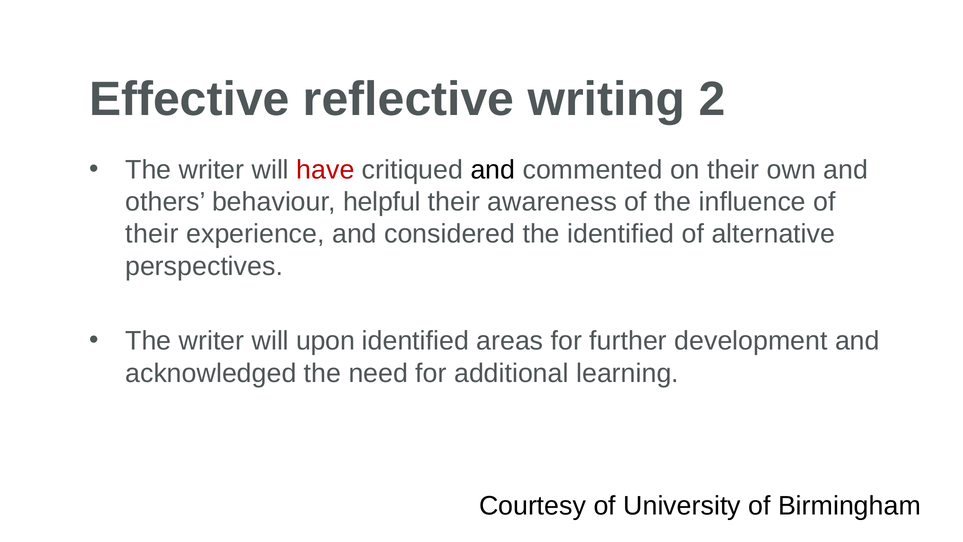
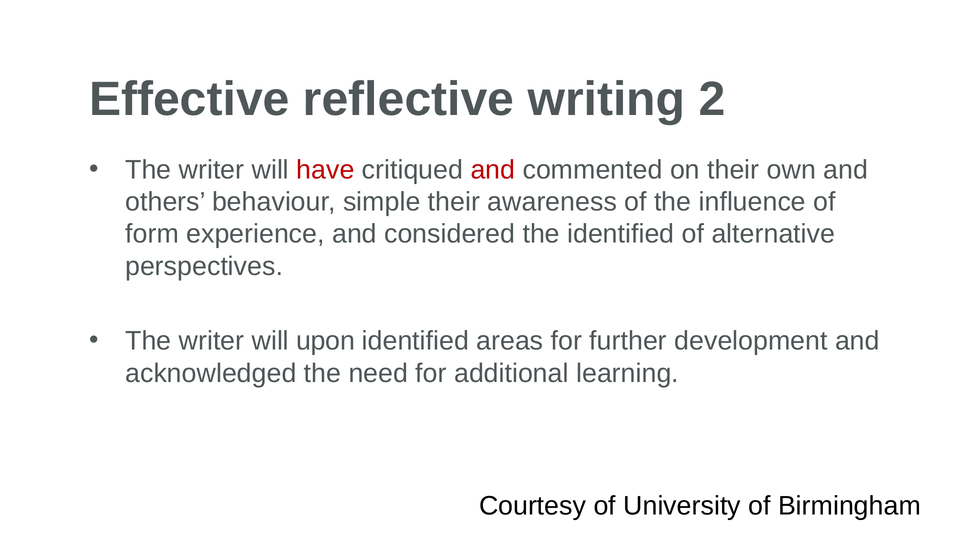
and colour: black -> red (493, 170)
helpful: helpful -> simple (382, 202)
their: their -> form (152, 234)
